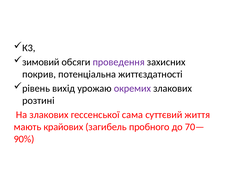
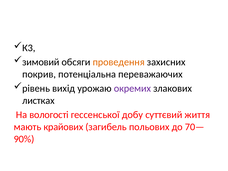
проведення colour: purple -> orange (119, 62)
життєздатності: життєздатності -> переважаючих (150, 74)
розтині: розтині -> листках (38, 101)
На злакових: злакових -> вологості (49, 115)
сама: сама -> добу (132, 115)
пробного: пробного -> польових (149, 127)
